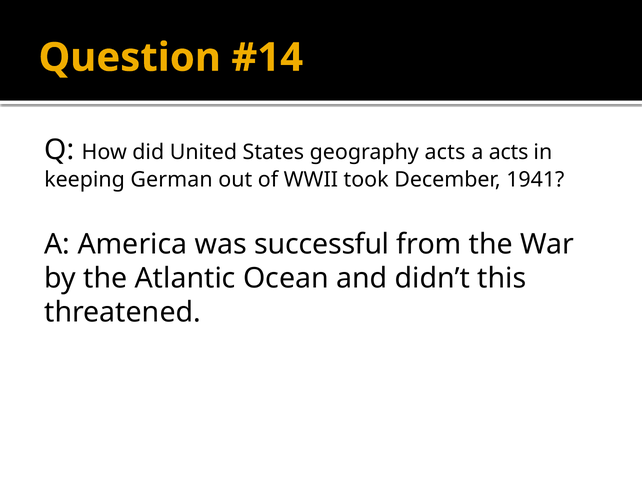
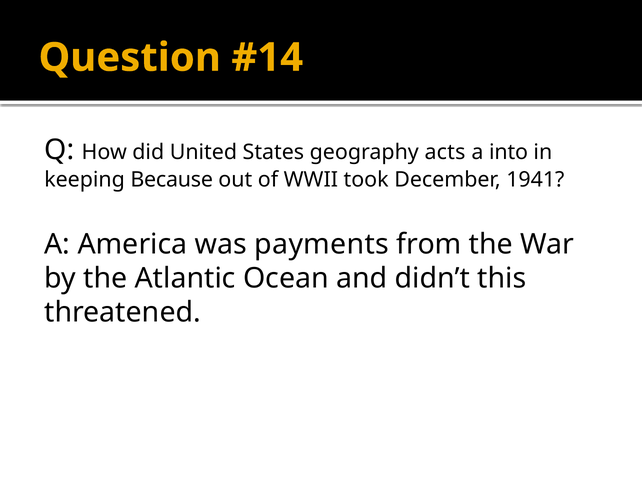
a acts: acts -> into (509, 153)
German: German -> Because (172, 180)
successful: successful -> payments (322, 244)
